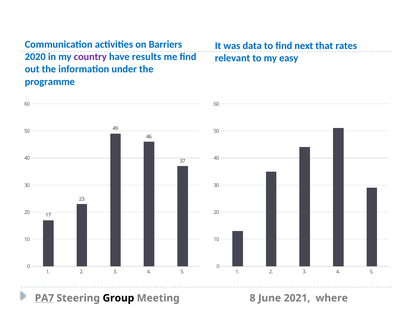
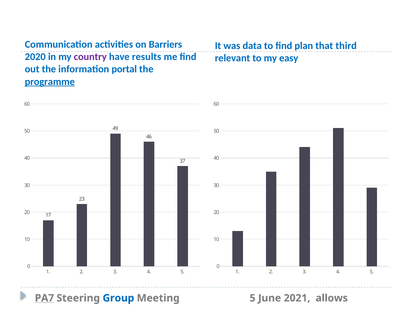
next: next -> plan (304, 46)
rates: rates -> third (346, 46)
under: under -> portal (124, 69)
programme underline: none -> present (50, 82)
Group colour: black -> blue (118, 298)
Meeting 8: 8 -> 5 (253, 298)
where: where -> allows (332, 298)
